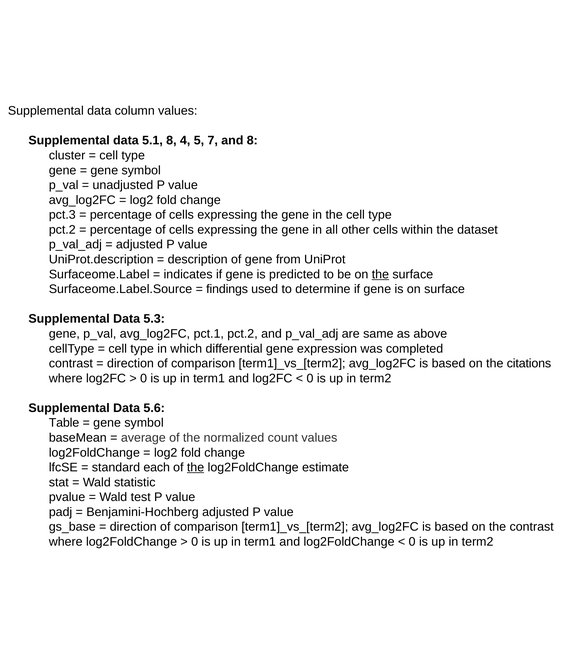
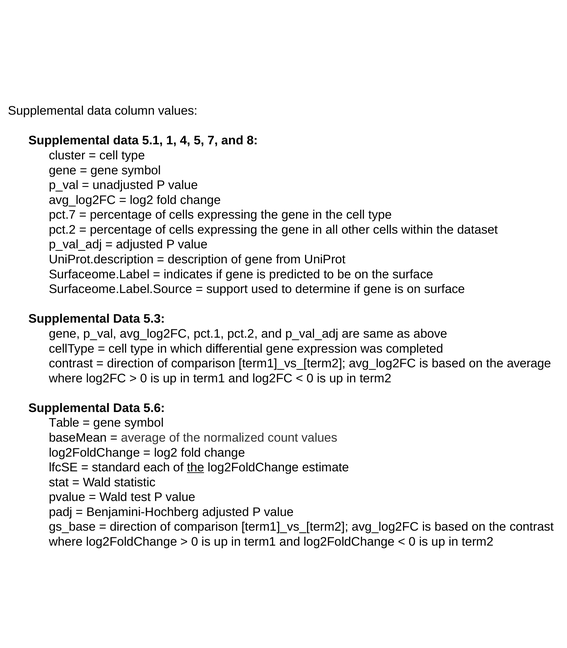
5.1 8: 8 -> 1 (171, 141)
pct.3: pct.3 -> pct.7 (62, 215)
the underline: present -> none (380, 274)
findings: findings -> support (227, 289)
the citations: citations -> average (529, 363)
